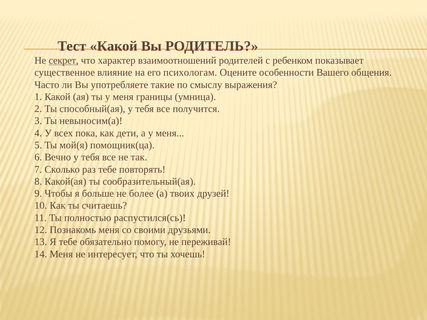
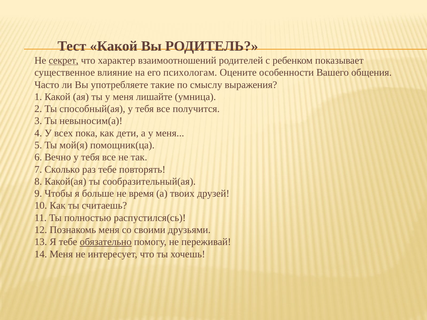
границы: границы -> лишайте (154, 97)
более: более -> время (141, 194)
обязательно underline: none -> present (106, 242)
